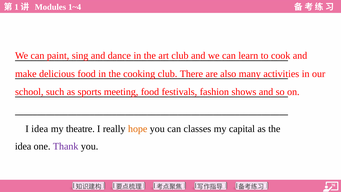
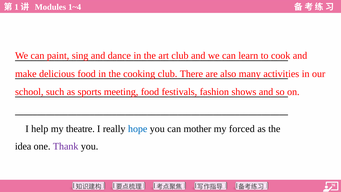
I idea: idea -> help (40, 129)
hope colour: orange -> blue (138, 129)
classes: classes -> mother (197, 129)
capital: capital -> forced (242, 129)
